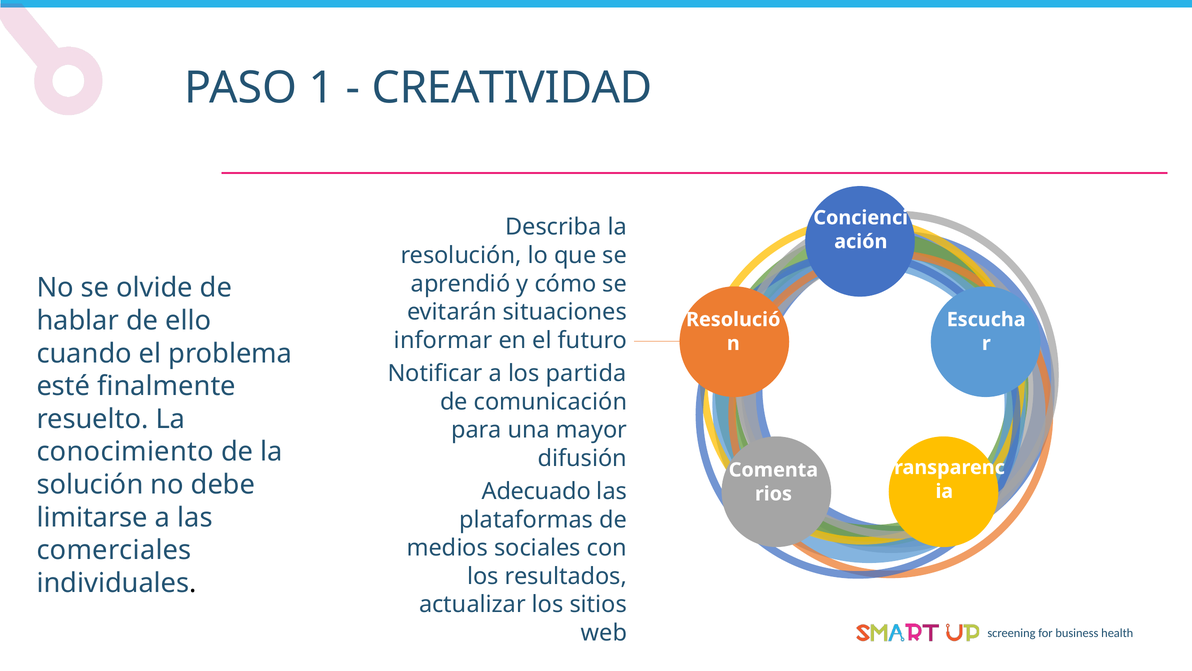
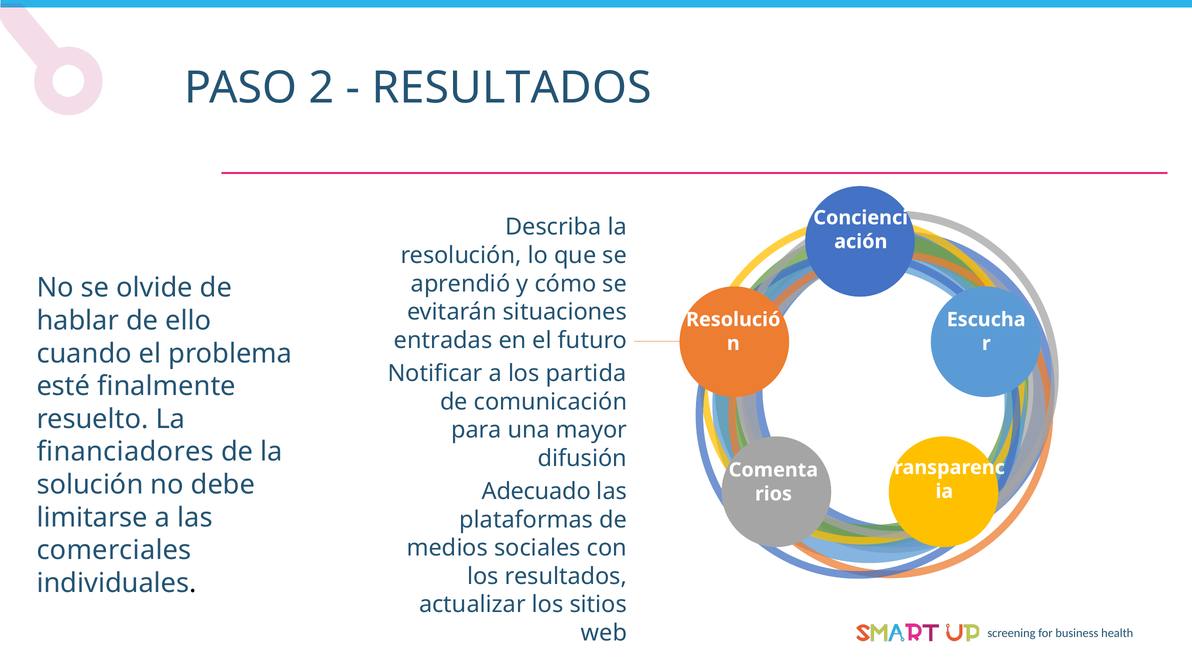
1: 1 -> 2 (322, 88)
CREATIVIDAD: CREATIVIDAD -> RESULTADOS (512, 88)
informar: informar -> entradas (443, 340)
conocimiento: conocimiento -> financiadores (125, 452)
